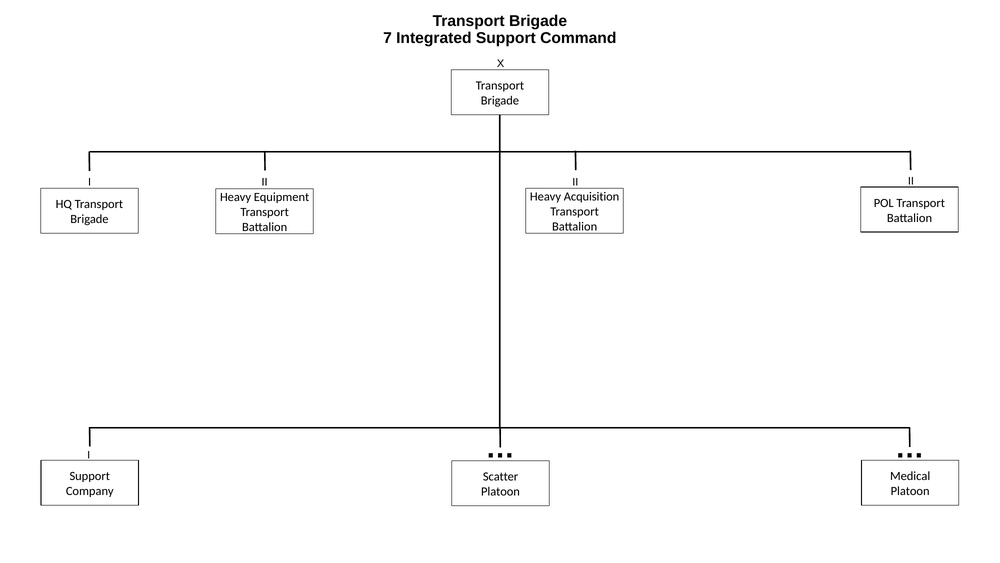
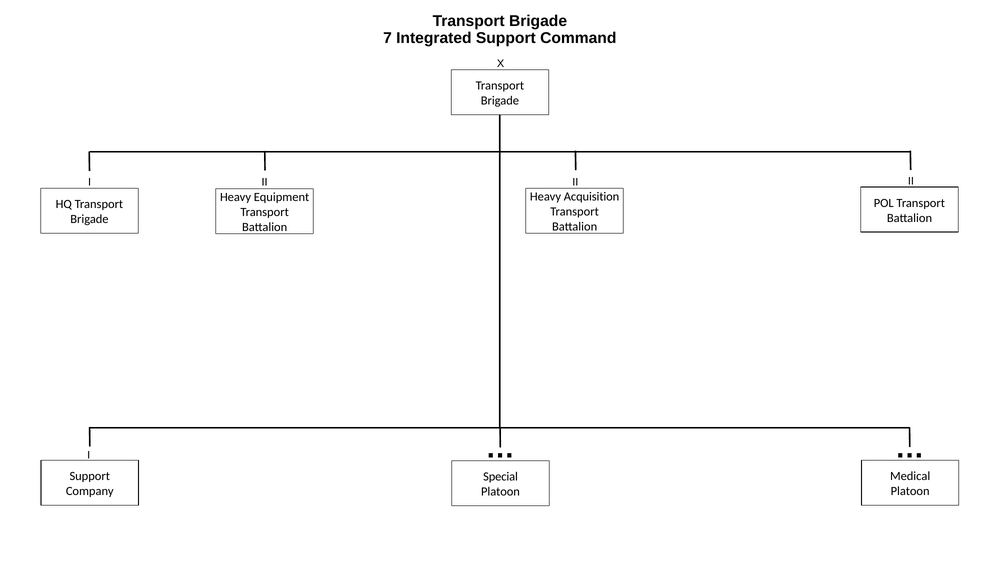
Scatter: Scatter -> Special (501, 476)
